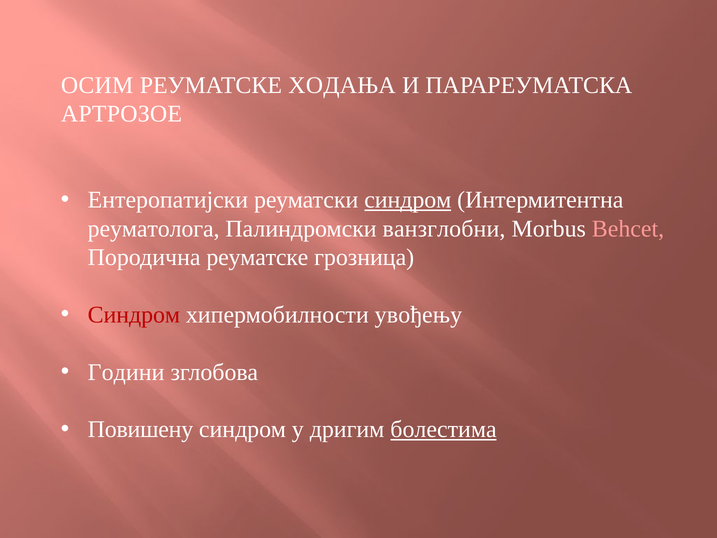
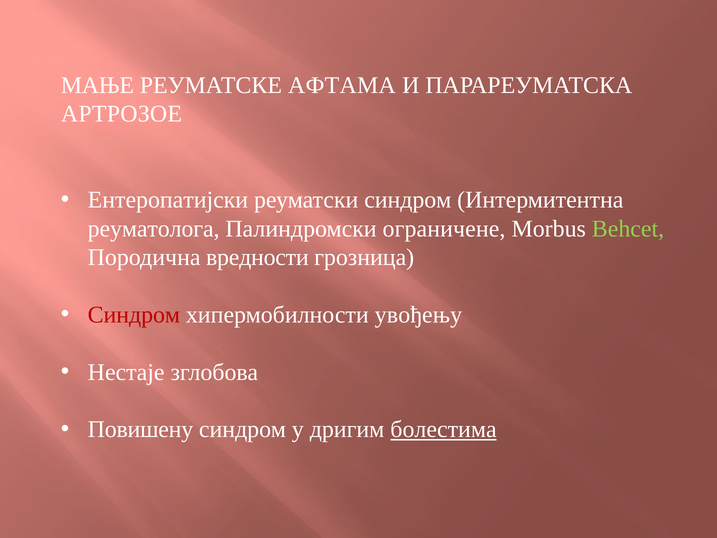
ОСИМ: ОСИМ -> МАЊЕ (97, 85)
ХОДАЊА: ХОДАЊА -> АФТАМА (342, 85)
синдром underline: present -> none (408, 200)
ванзглобни: ванзглобни -> ограничене (444, 229)
Behcet colour: pink -> light green (628, 229)
Породична реуматске: реуматске -> вредности (257, 257)
Години: Години -> Нестаје (126, 372)
